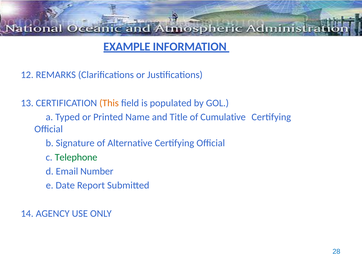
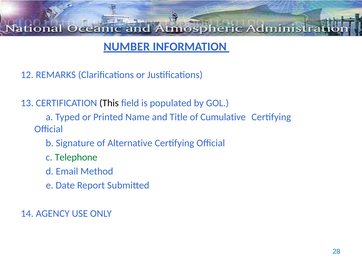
EXAMPLE: EXAMPLE -> NUMBER (127, 47)
This colour: orange -> black (109, 103)
Number: Number -> Method (97, 172)
